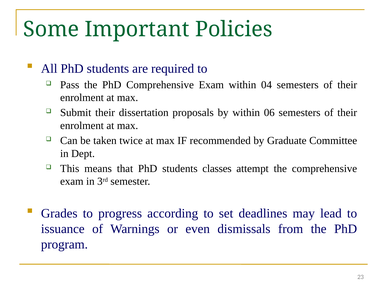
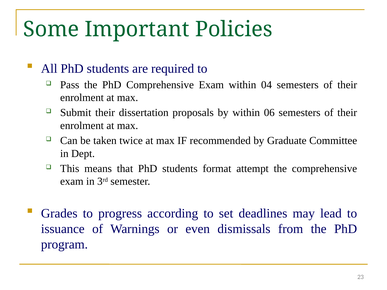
classes: classes -> format (217, 169)
